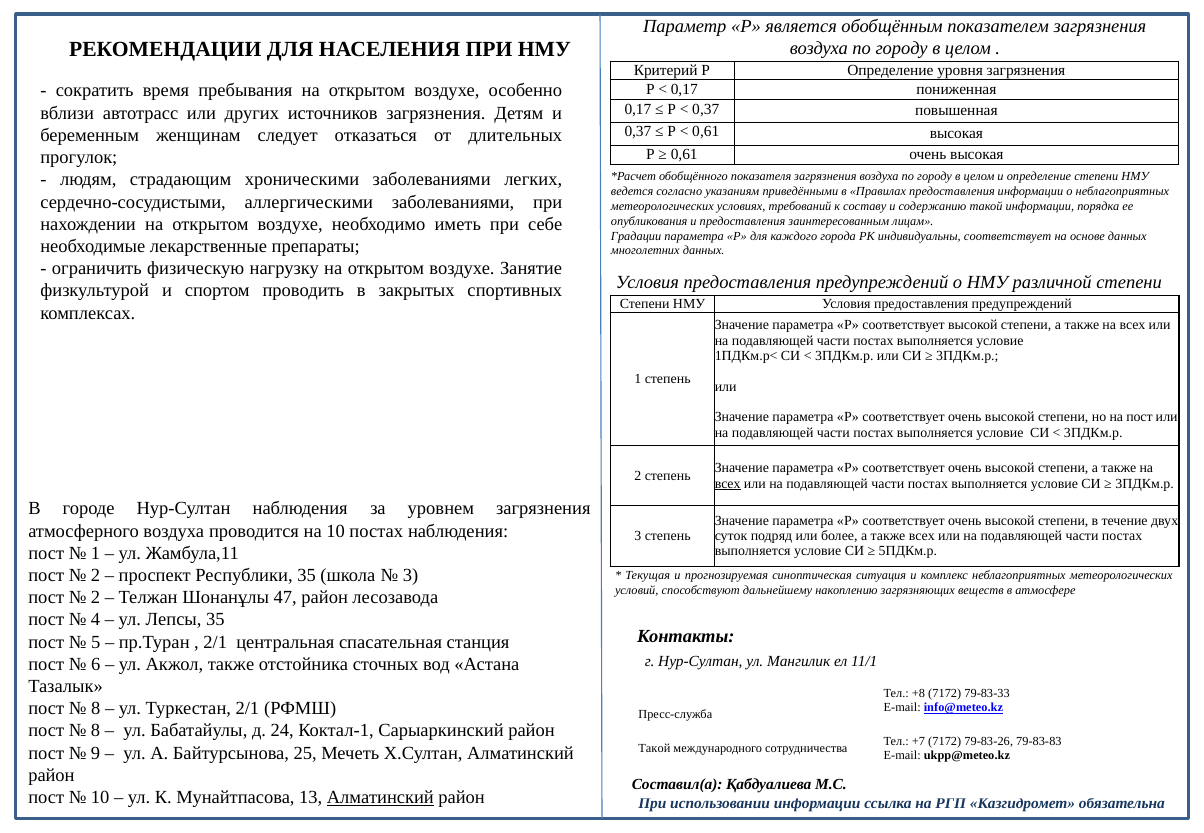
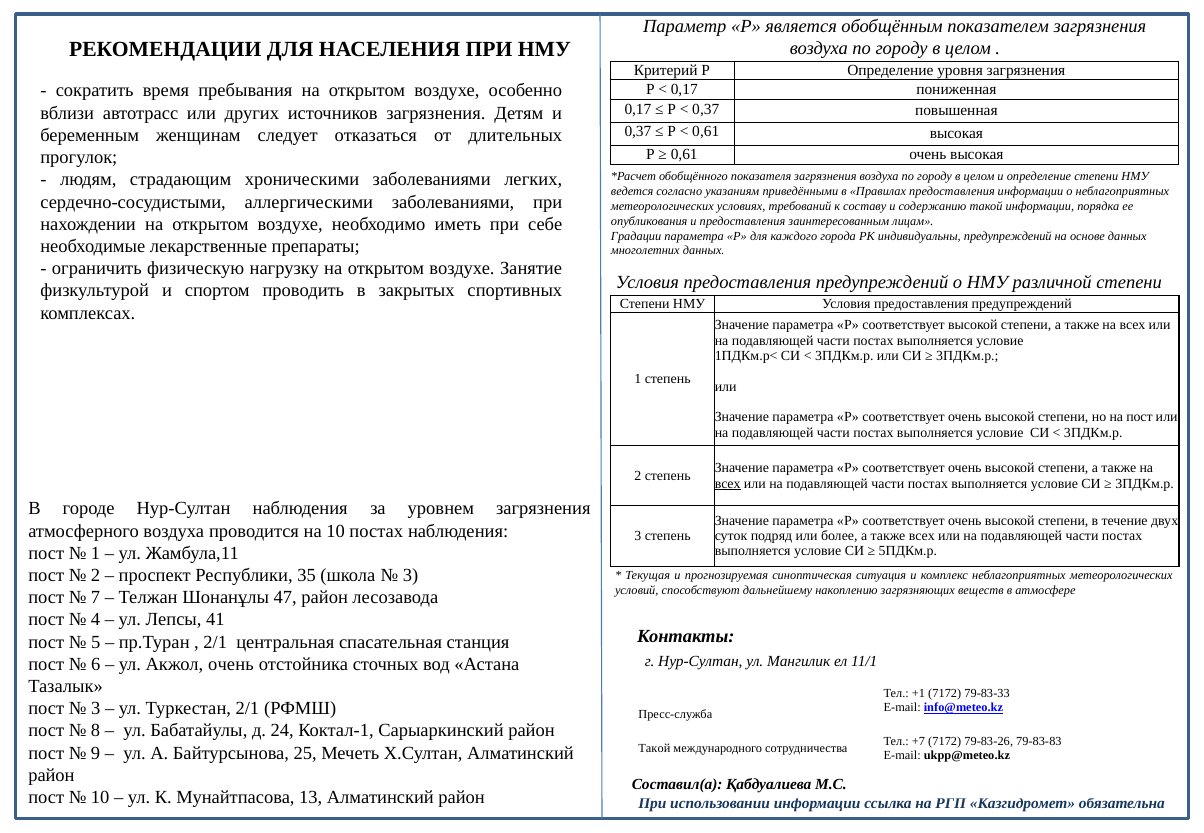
индивидуальны соответствует: соответствует -> предупреждений (1008, 236)
2: 2 -> 7 (96, 598)
Лепсы 35: 35 -> 41 (215, 620)
Акжол также: также -> очень (231, 665)
+8: +8 -> +1 (919, 694)
8: 8 -> 3 (96, 709)
Алматинский underline: present -> none (380, 798)
